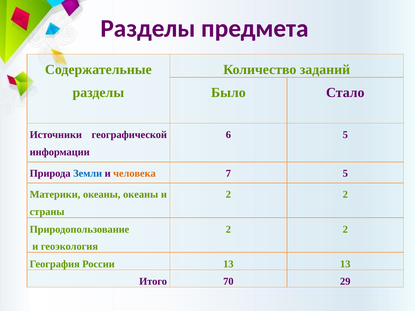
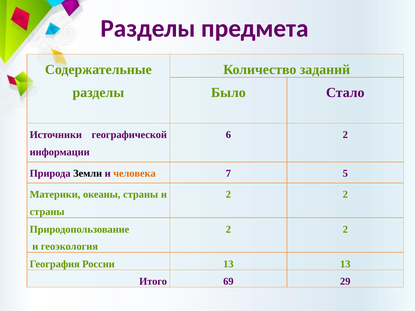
6 5: 5 -> 2 (345, 135)
Земли colour: blue -> black (88, 174)
океаны океаны: океаны -> страны (141, 195)
70: 70 -> 69 (228, 282)
